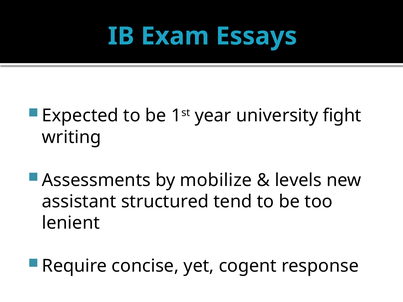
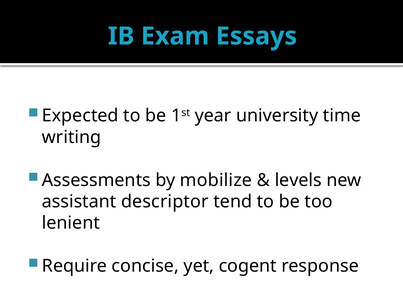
fight: fight -> time (342, 116)
structured: structured -> descriptor (165, 202)
